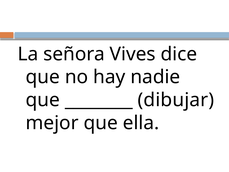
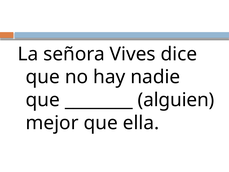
dibujar: dibujar -> alguien (176, 100)
